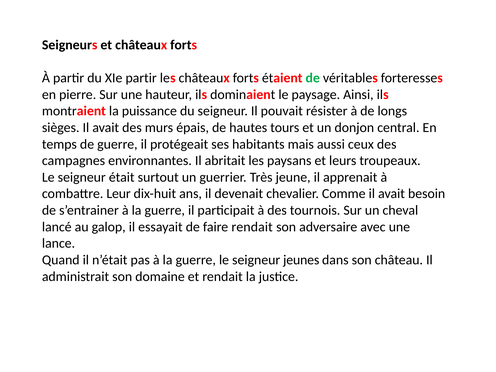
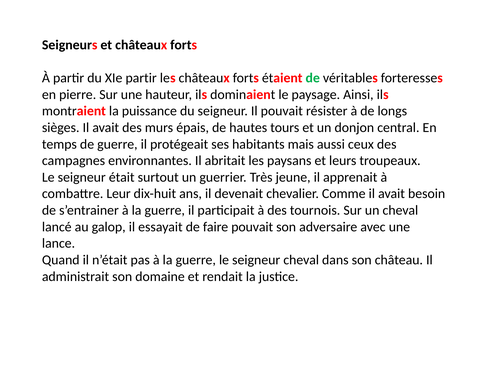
faire rendait: rendait -> pouvait (252, 227)
seigneur jeunes: jeunes -> cheval (301, 260)
